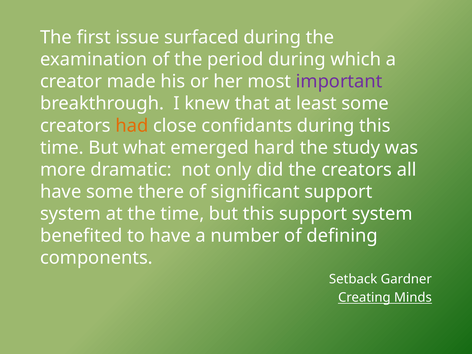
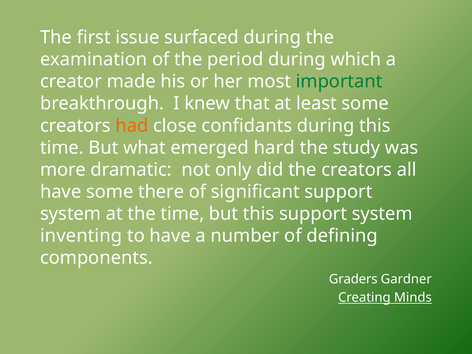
important colour: purple -> green (339, 82)
benefited: benefited -> inventing (81, 236)
Setback: Setback -> Graders (353, 279)
